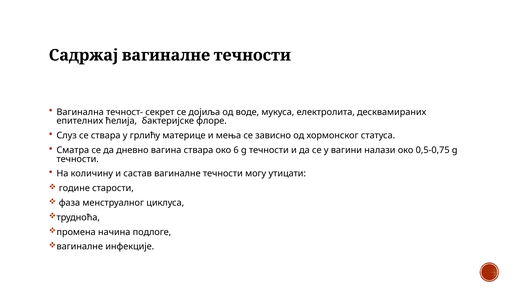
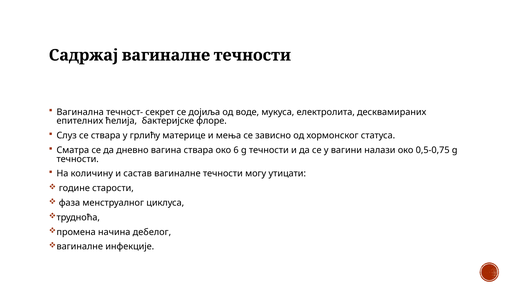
подлоге: подлоге -> дебелог (152, 232)
